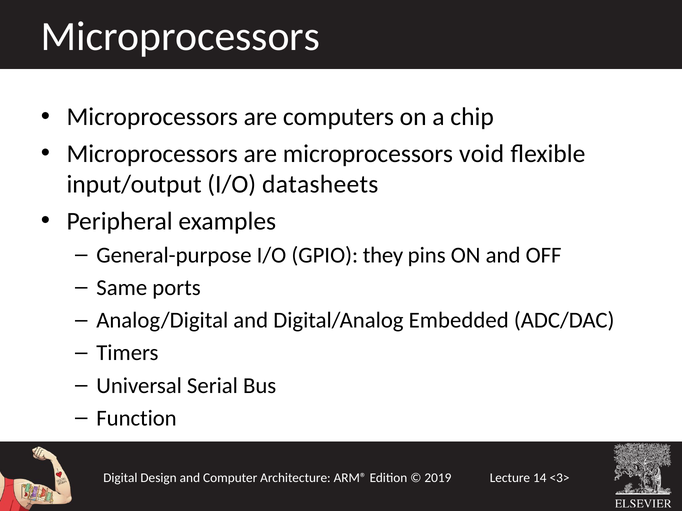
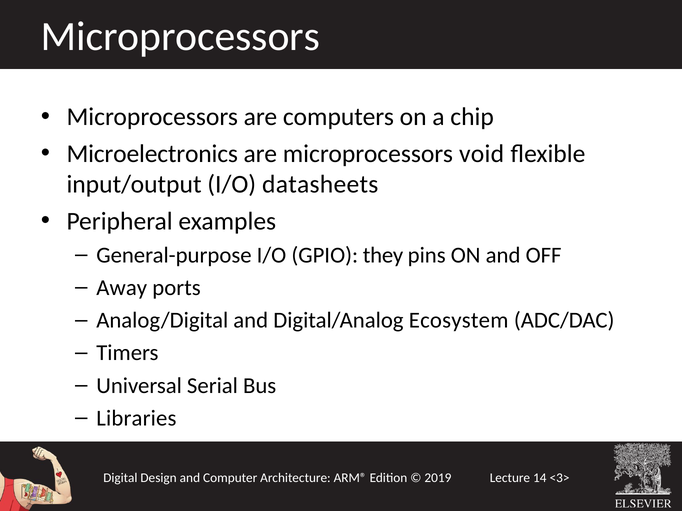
Microprocessors: Microprocessors -> Microelectronics (152, 154)
Same: Same -> Away (122, 288)
Embedded: Embedded -> Ecosystem (459, 321)
Function: Function -> Libraries (136, 419)
